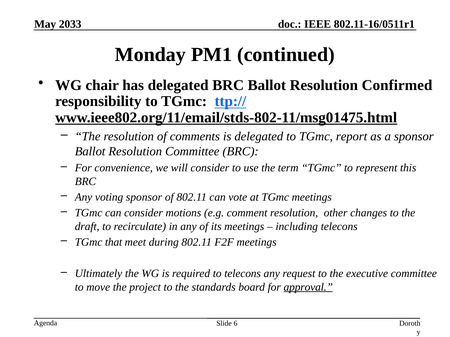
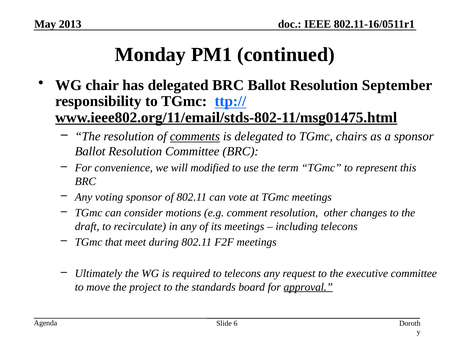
2033: 2033 -> 2013 (70, 24)
Confirmed: Confirmed -> September (397, 85)
comments underline: none -> present (195, 137)
report: report -> chairs (352, 137)
will consider: consider -> modified (210, 168)
